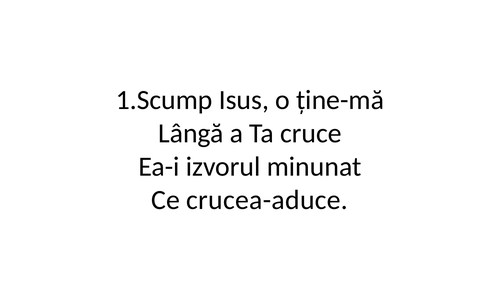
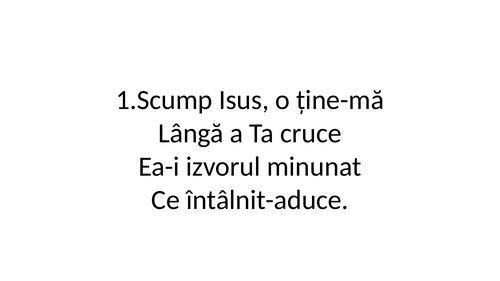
crucea-aduce: crucea-aduce -> întâlnit-aduce (267, 200)
